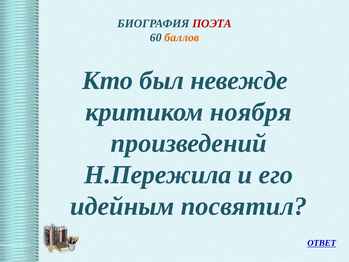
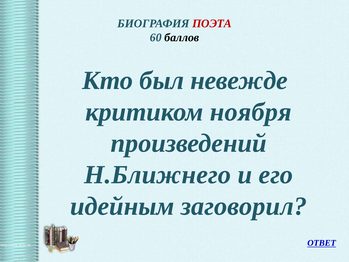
баллов colour: orange -> black (182, 37)
Н.Пережила: Н.Пережила -> Н.Ближнего (158, 175)
посвятил: посвятил -> заговорил (244, 206)
